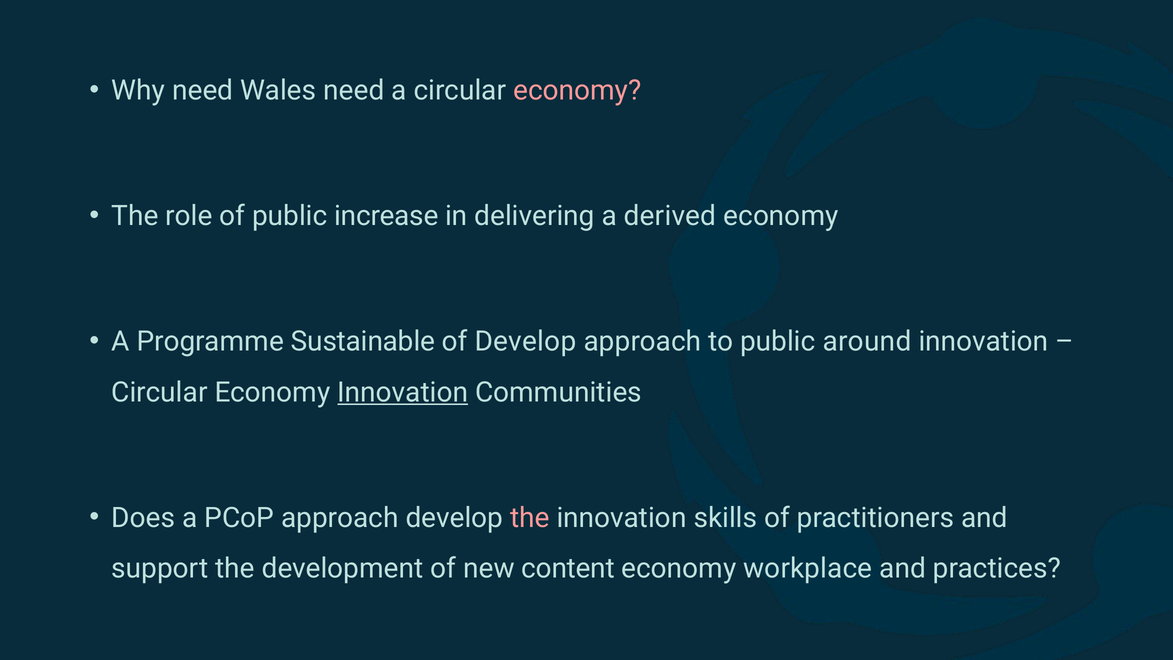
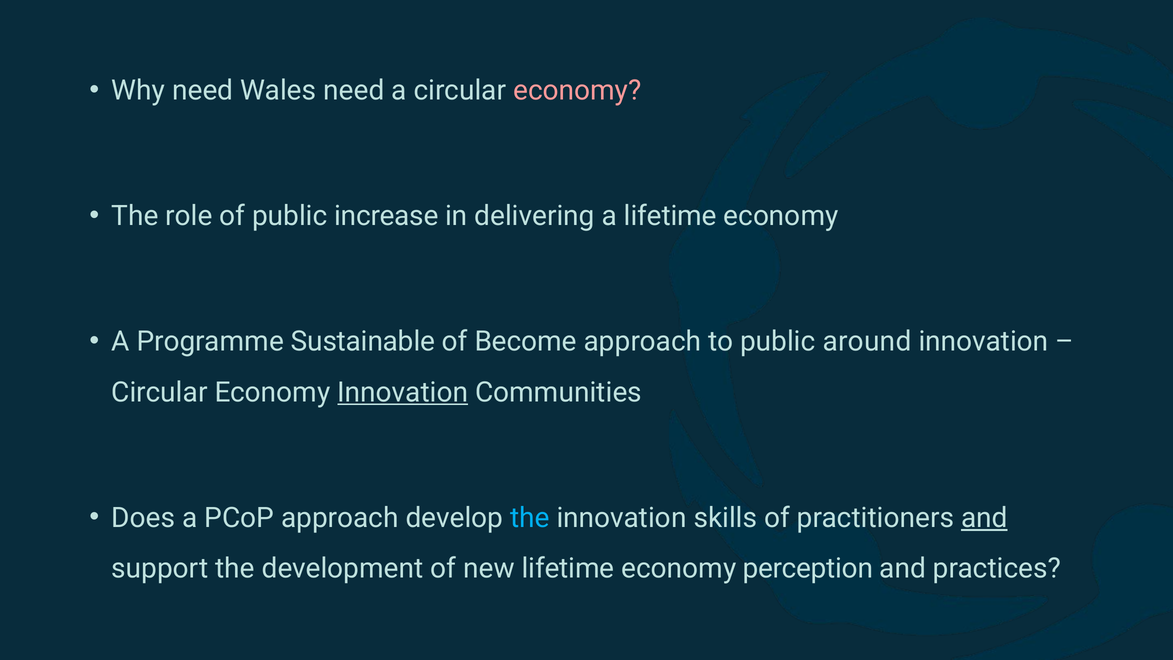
a derived: derived -> lifetime (670, 216)
of Develop: Develop -> Become (526, 342)
the colour: pink -> light blue (530, 518)
and underline: none -> present (984, 518)
new content: content -> lifetime (568, 568)
workplace: workplace -> perception (808, 568)
